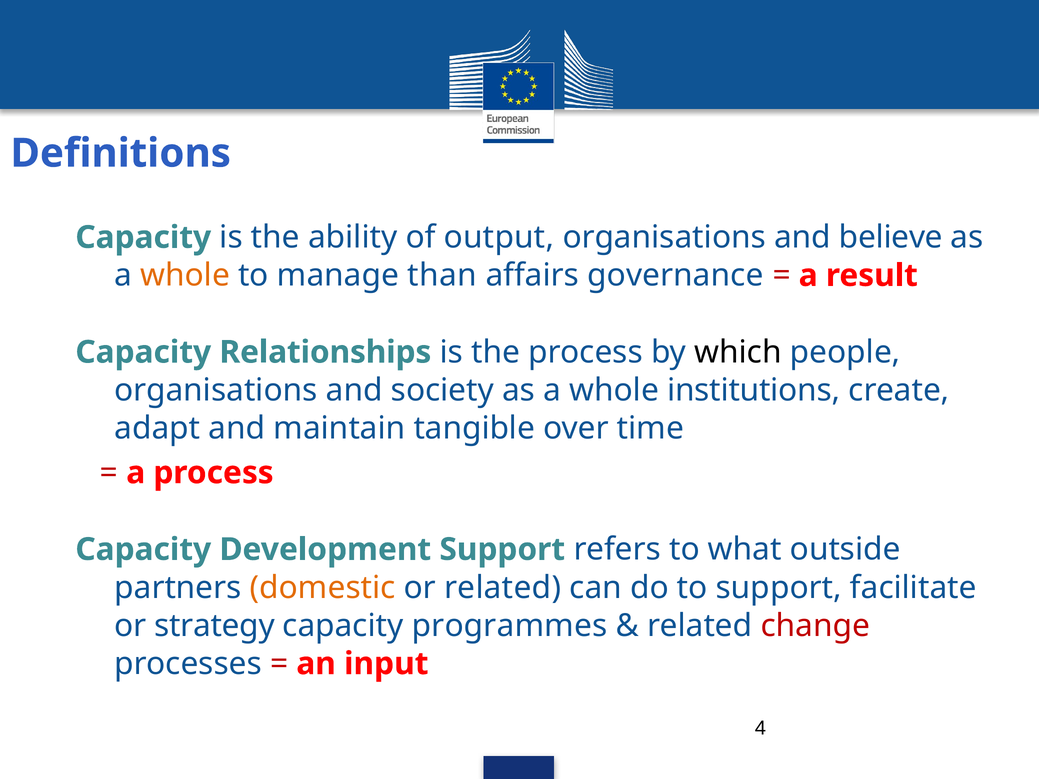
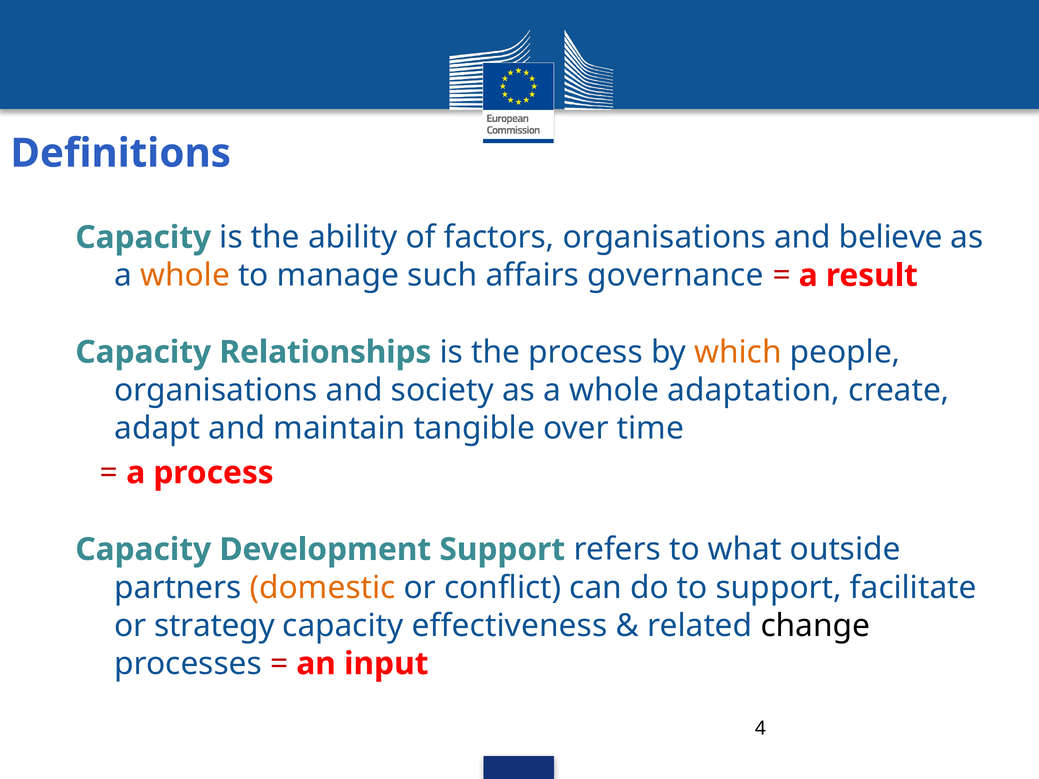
output: output -> factors (499, 237)
than: than -> such (442, 276)
which colour: black -> orange (738, 352)
institutions: institutions -> adaptation (753, 390)
or related: related -> conflict (503, 588)
programmes: programmes -> effectiveness (510, 626)
change colour: red -> black (815, 626)
